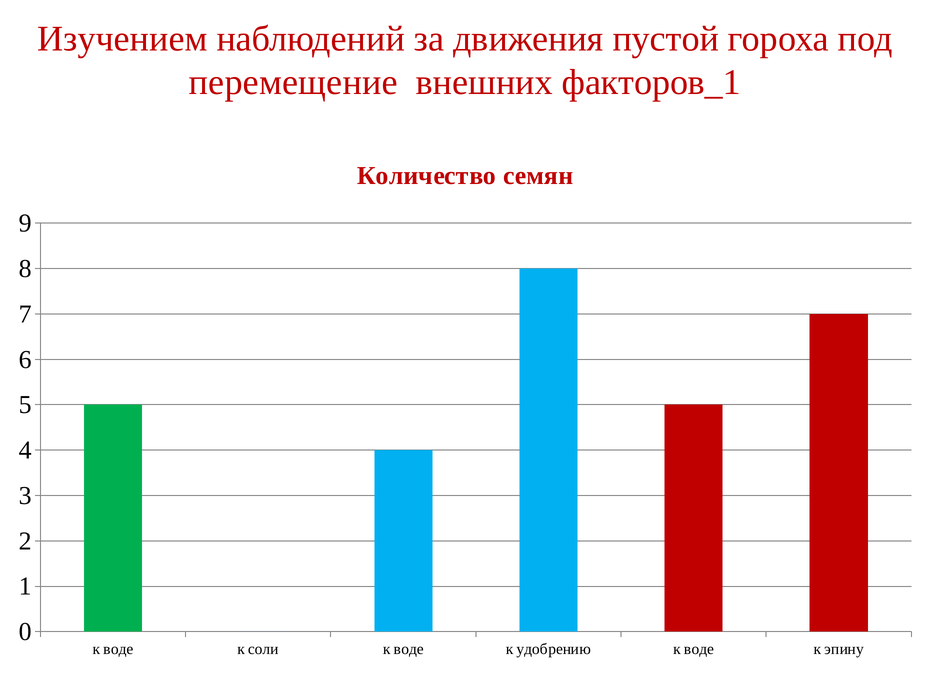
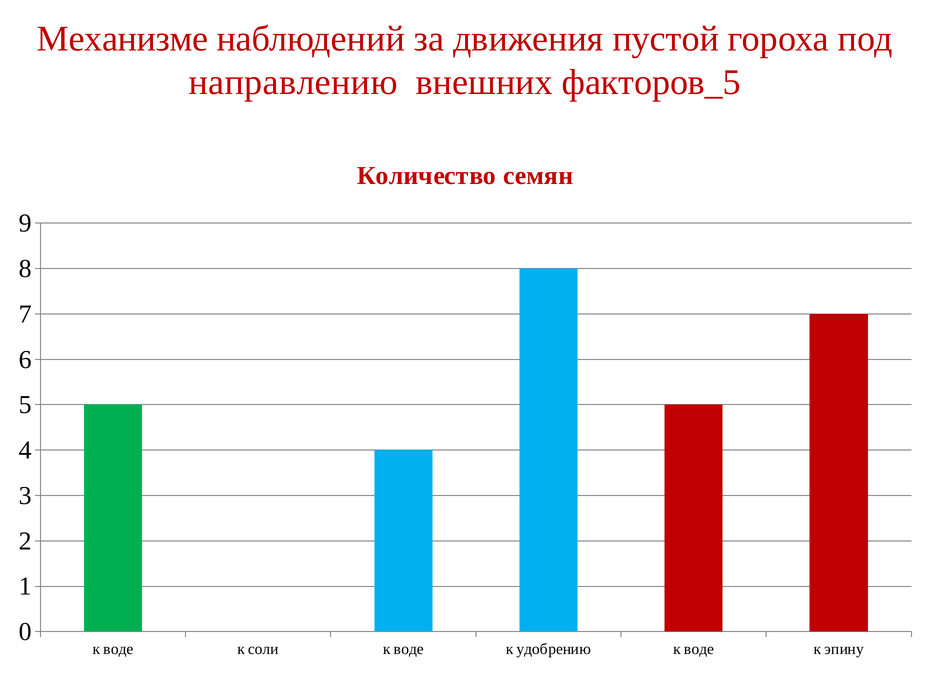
Изучением: Изучением -> Механизме (122, 39)
перемещение: перемещение -> направлению (293, 82)
факторов_1: факторов_1 -> факторов_5 (651, 82)
